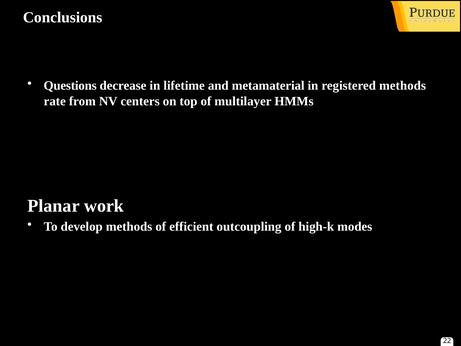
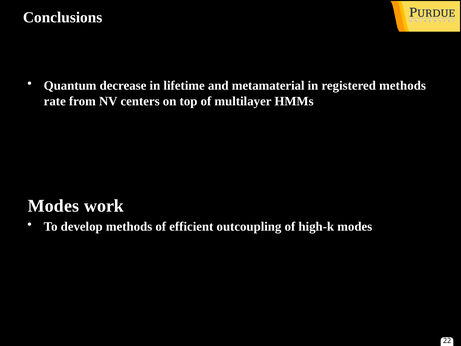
Questions: Questions -> Quantum (70, 86)
Planar: Planar -> Modes (53, 206)
